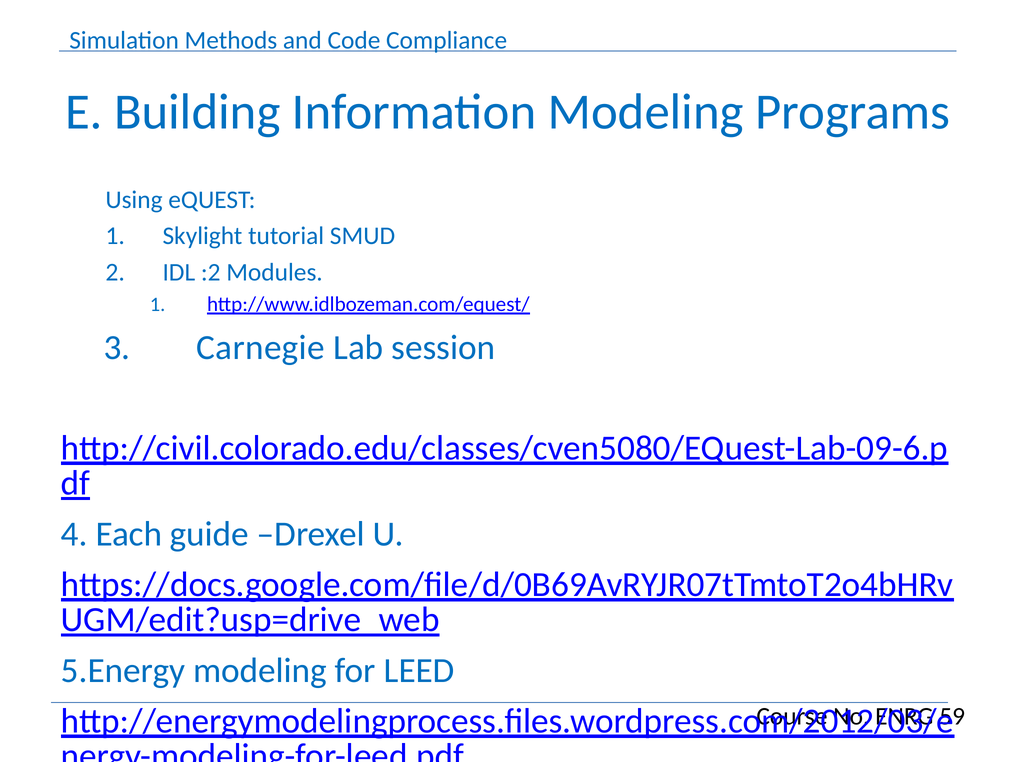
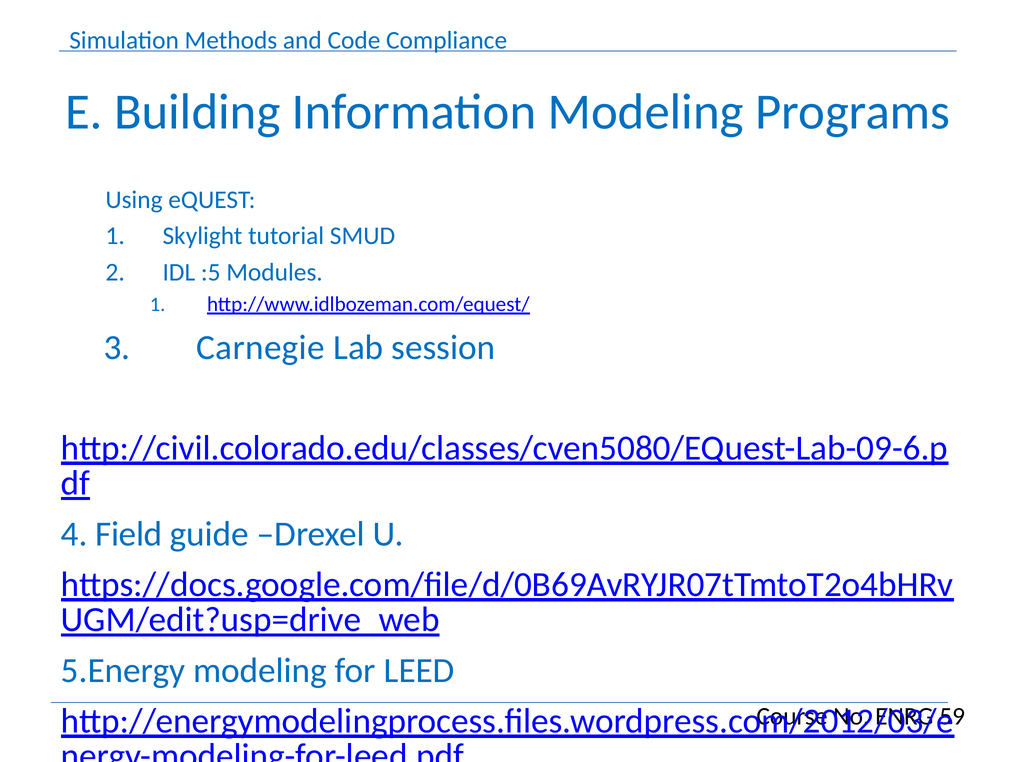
:2: :2 -> :5 (211, 272)
Each: Each -> Field (129, 534)
